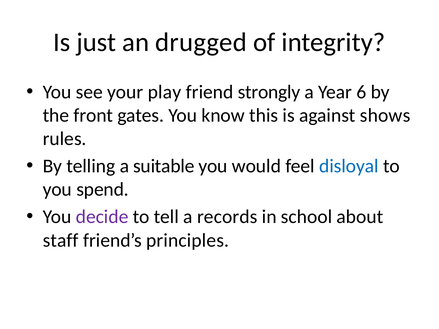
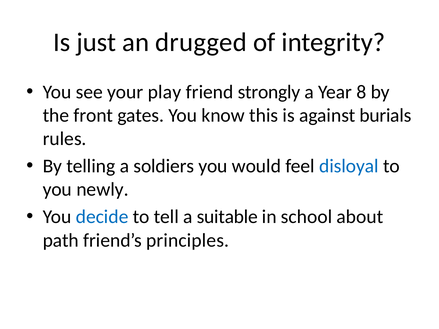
6: 6 -> 8 (361, 92)
shows: shows -> burials (385, 116)
suitable: suitable -> soldiers (164, 166)
spend: spend -> newly (103, 190)
decide colour: purple -> blue (102, 217)
records: records -> suitable (227, 217)
staff: staff -> path (61, 240)
